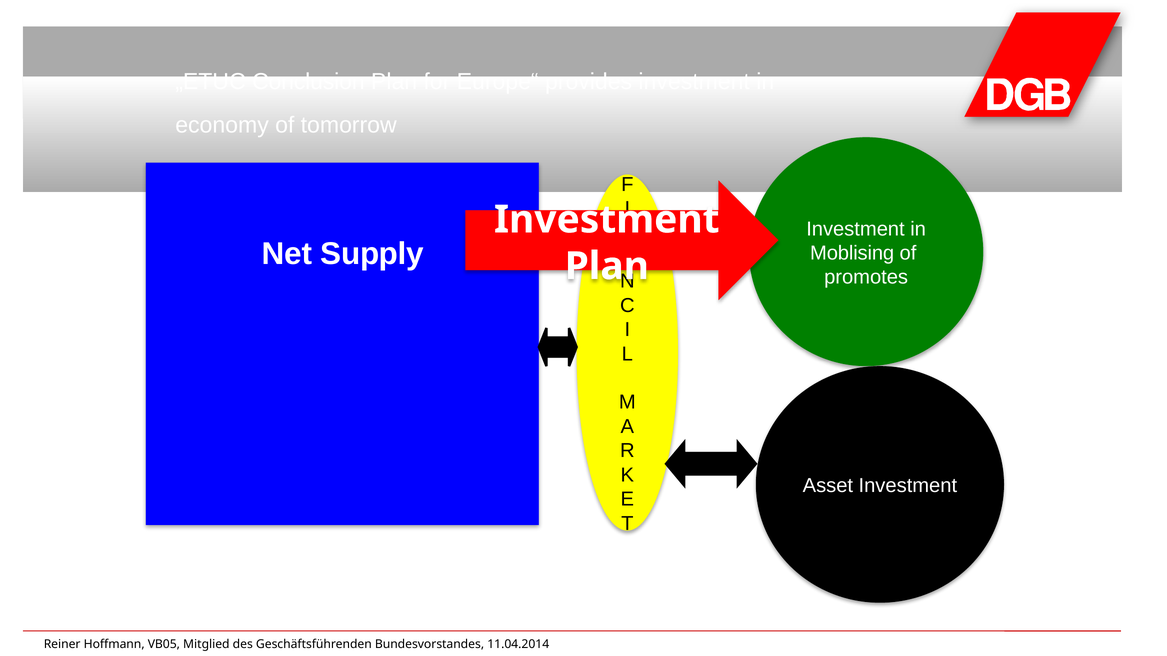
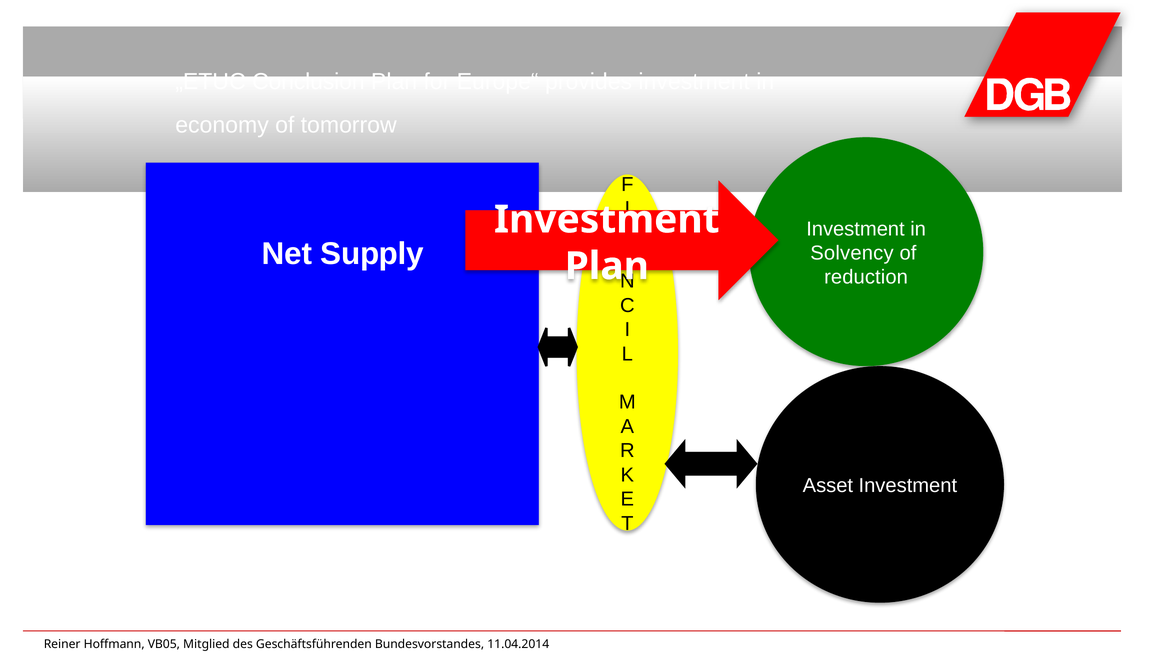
Moblising: Moblising -> Solvency (852, 253)
promotes: promotes -> reduction (866, 277)
